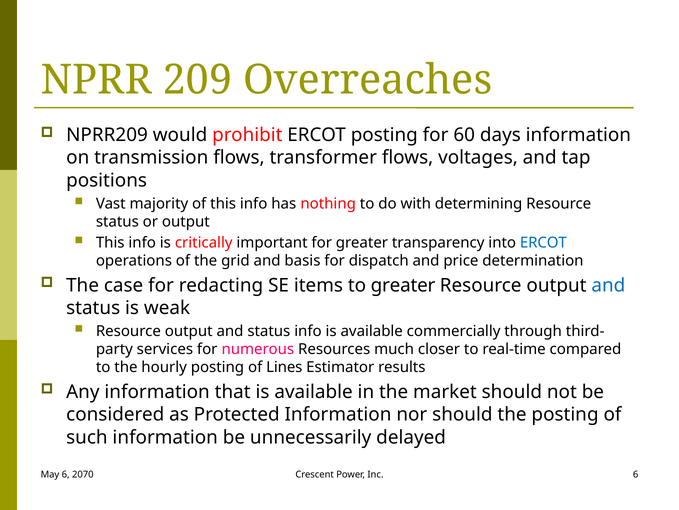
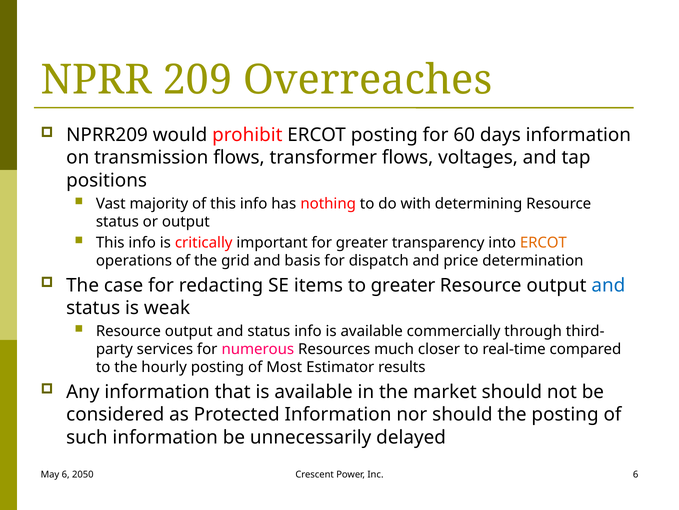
ERCOT colour: blue -> orange (543, 242)
Lines: Lines -> Most (284, 367)
2070: 2070 -> 2050 (83, 474)
